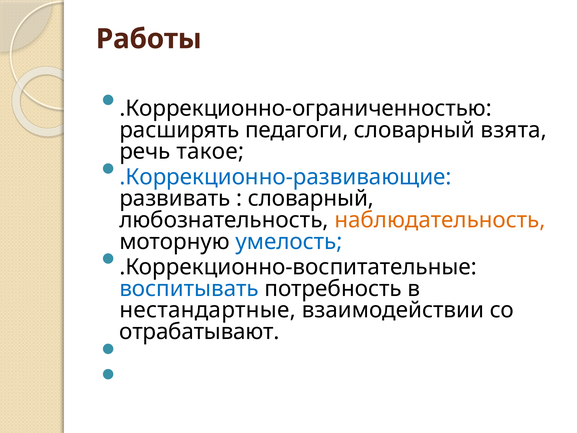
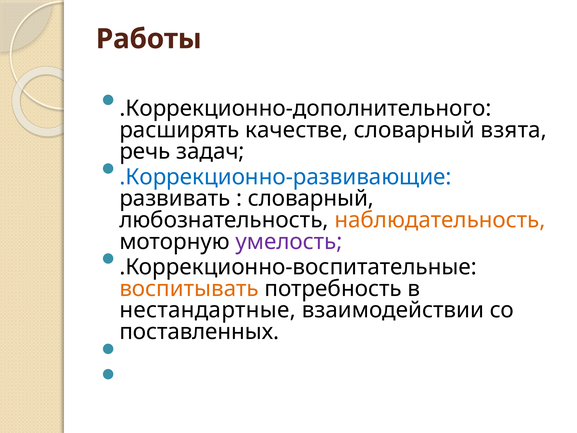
.Коррекционно-ограниченностью: .Коррекционно-ограниченностью -> .Коррекционно-дополнительного (306, 108)
педагоги: педагоги -> качестве (297, 130)
такое: такое -> задач (210, 151)
умелость colour: blue -> purple (289, 242)
воспитывать colour: blue -> orange (189, 288)
отрабатывают: отрабатывают -> поставленных (199, 332)
